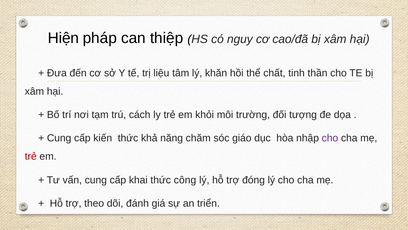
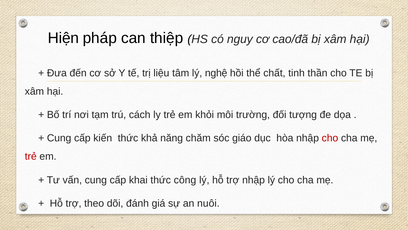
khăn: khăn -> nghệ (216, 73)
cho colour: purple -> red (330, 138)
trợ đóng: đóng -> nhập (254, 180)
triển: triển -> nuôi (208, 203)
